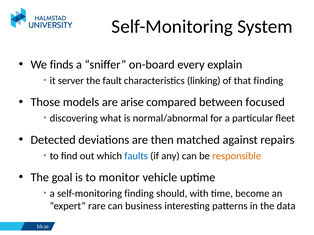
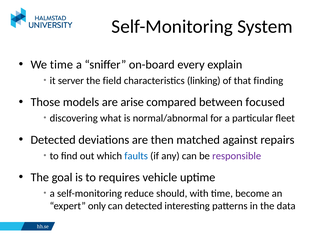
We finds: finds -> time (61, 65)
fault: fault -> field (112, 81)
responsible colour: orange -> purple (237, 156)
monitor: monitor -> requires (119, 178)
self-monitoring finding: finding -> reduce (139, 194)
rare: rare -> only (97, 206)
can business: business -> detected (144, 206)
